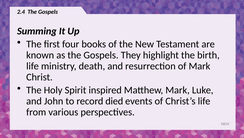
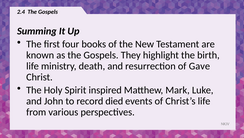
of Mark: Mark -> Gave (199, 66)
